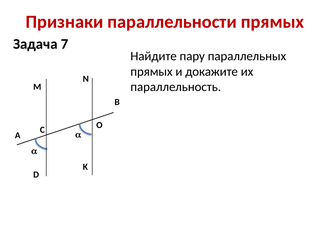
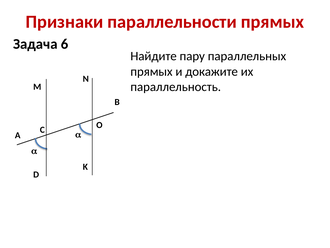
7: 7 -> 6 (65, 44)
